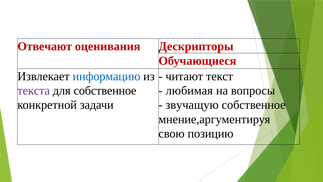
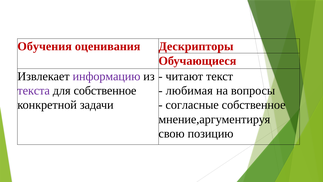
Отвечают: Отвечают -> Обучения (45, 46)
информацию colour: blue -> purple (107, 76)
звучащую: звучащую -> согласные (192, 105)
